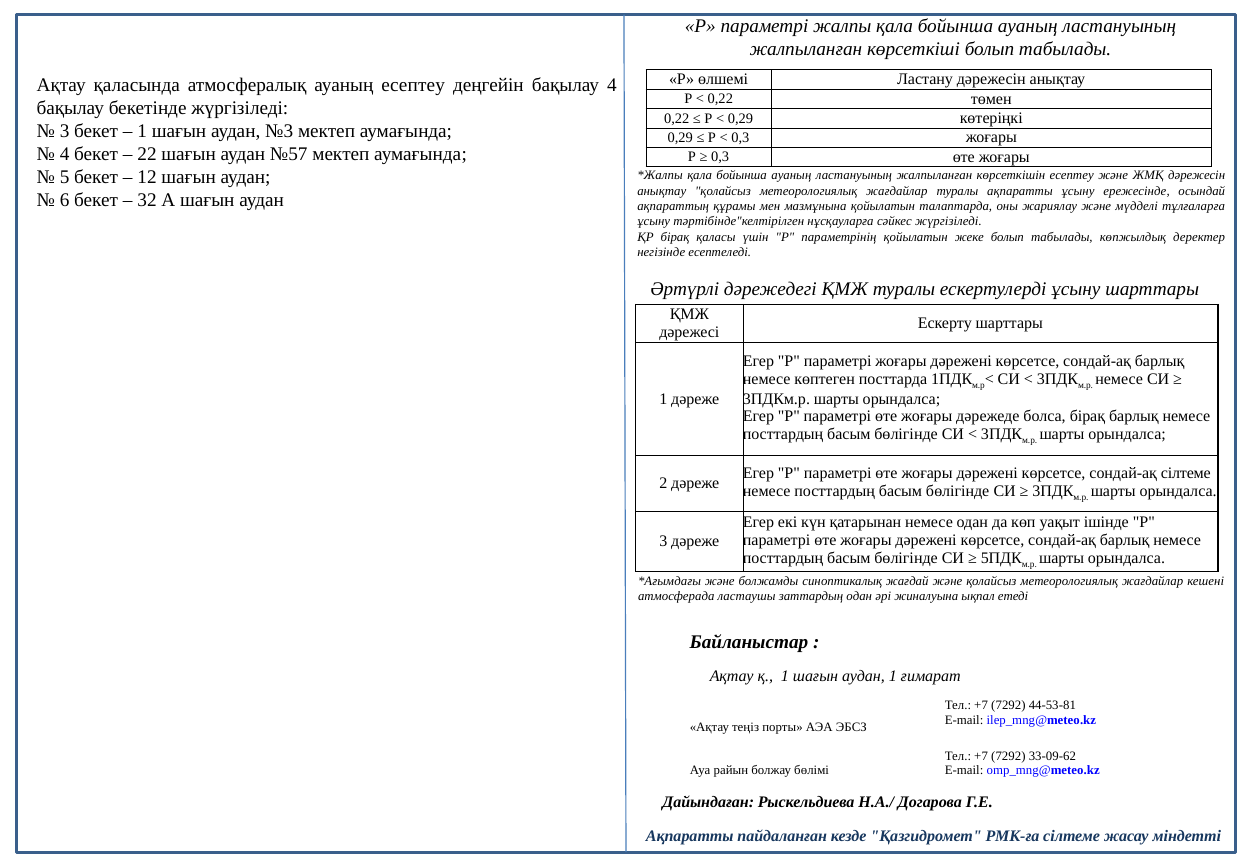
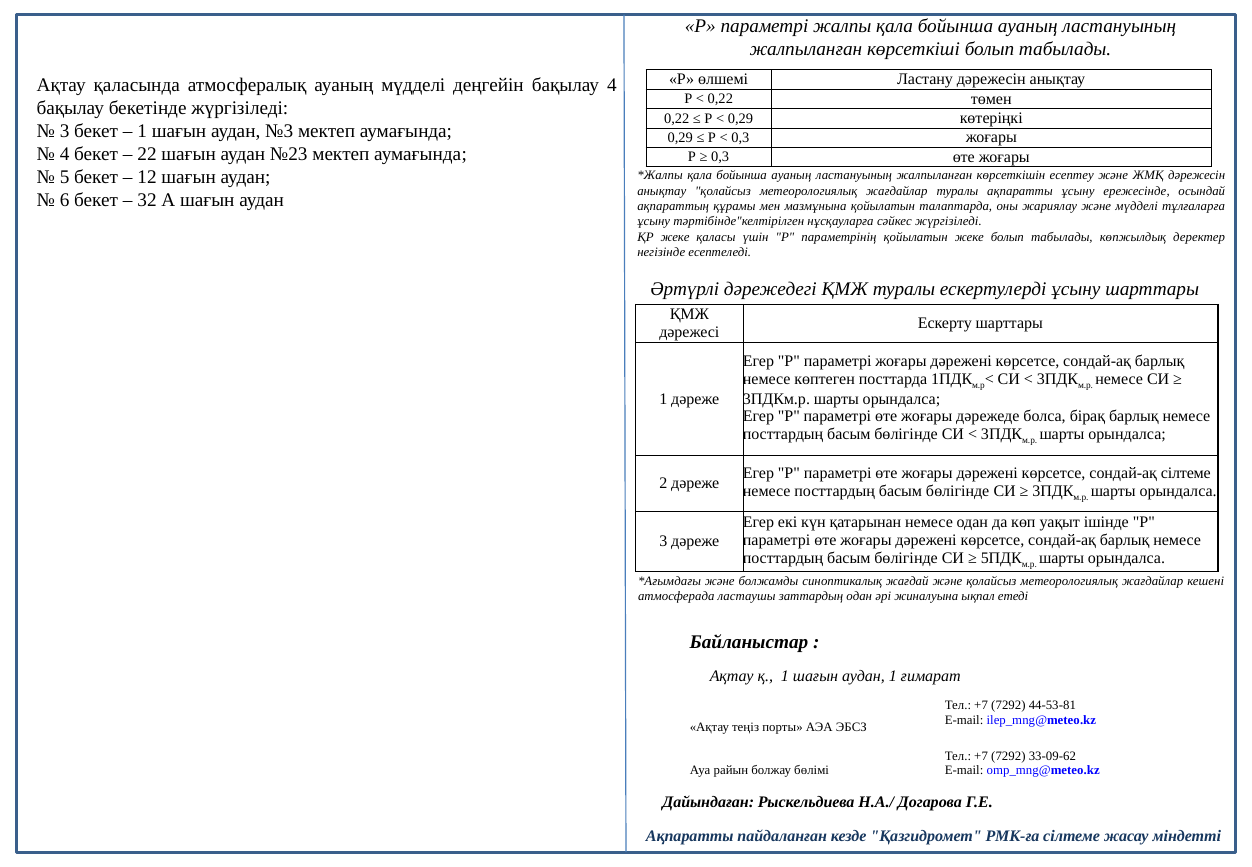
ауаның есептеу: есептеу -> мүдделі (413, 85)
№57: №57 -> №23 (289, 154)
ҚР бірақ: бірақ -> жеке (675, 237)
